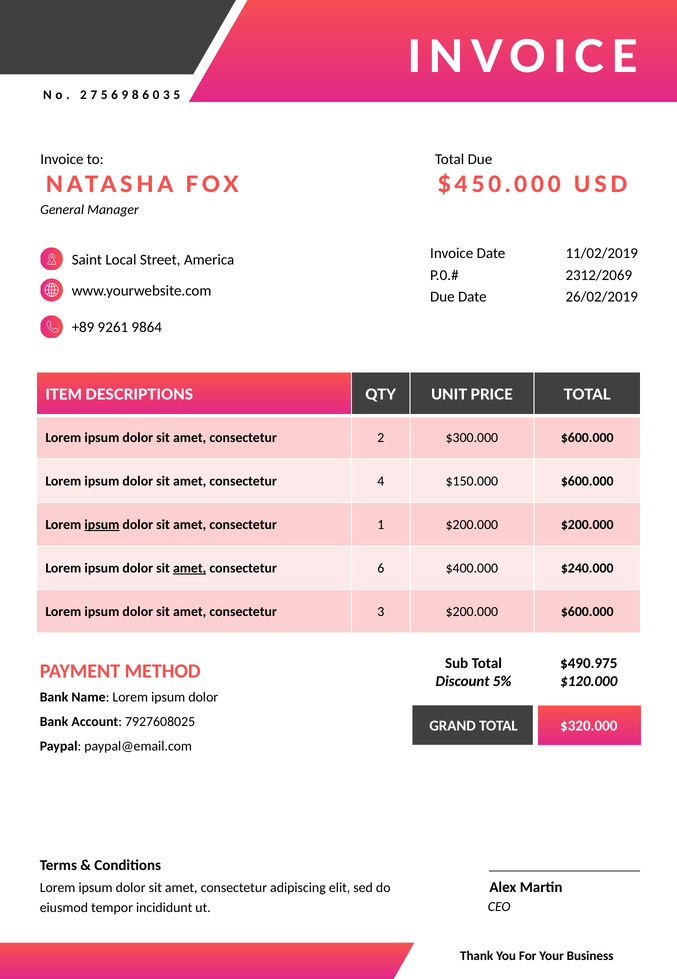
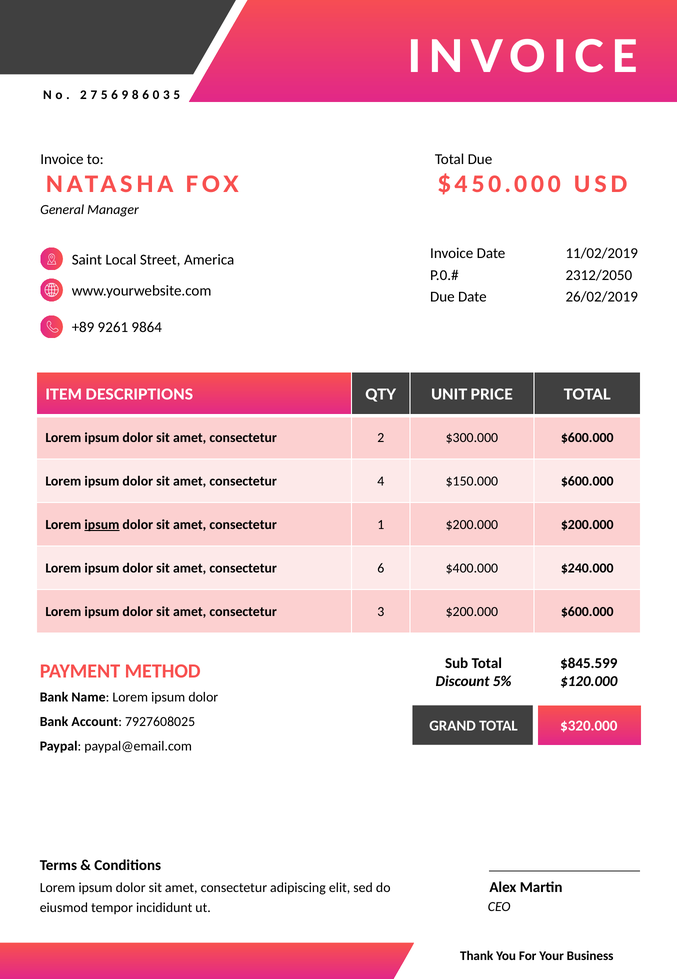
2312/2069: 2312/2069 -> 2312/2050 (599, 275)
amet underline: present -> none (190, 567)
$490.975: $490.975 -> $845.599 (589, 662)
